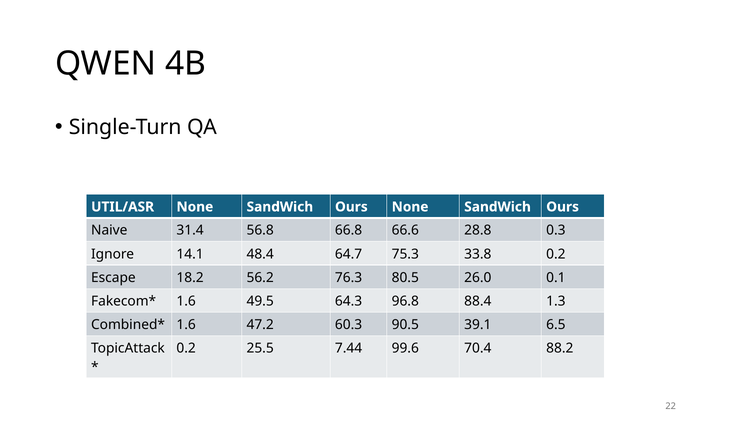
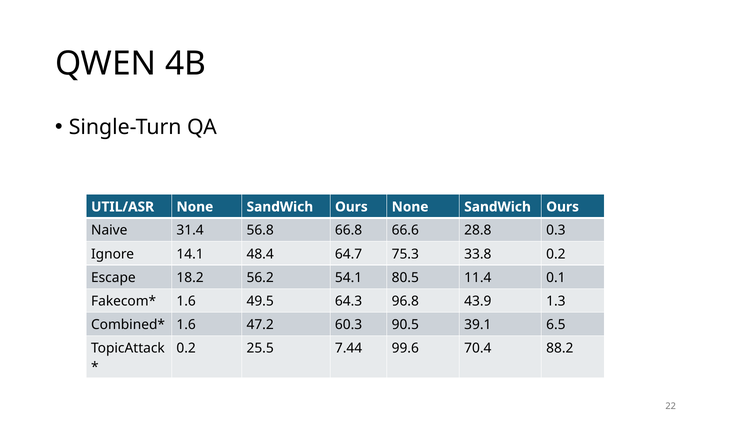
76.3: 76.3 -> 54.1 (349, 278)
26.0: 26.0 -> 11.4 (478, 278)
88.4: 88.4 -> 43.9 (478, 301)
